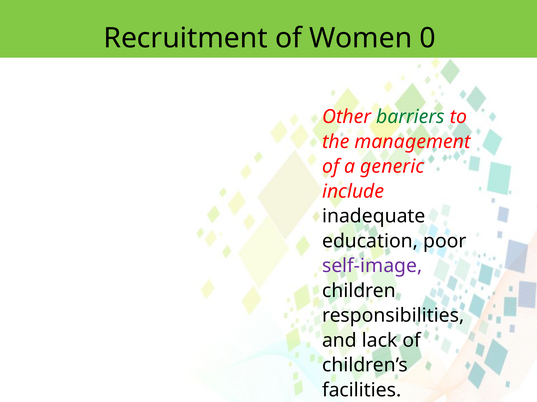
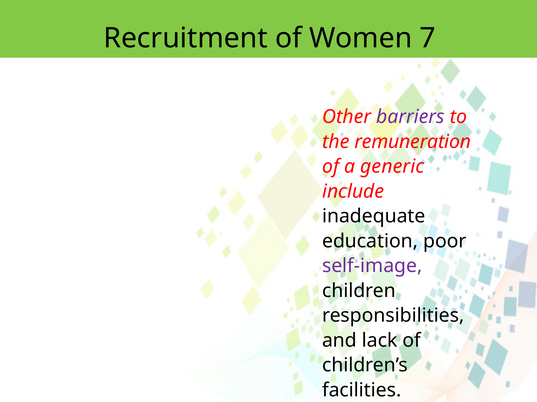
0: 0 -> 7 (428, 38)
barriers colour: green -> purple (410, 117)
management: management -> remuneration (413, 142)
